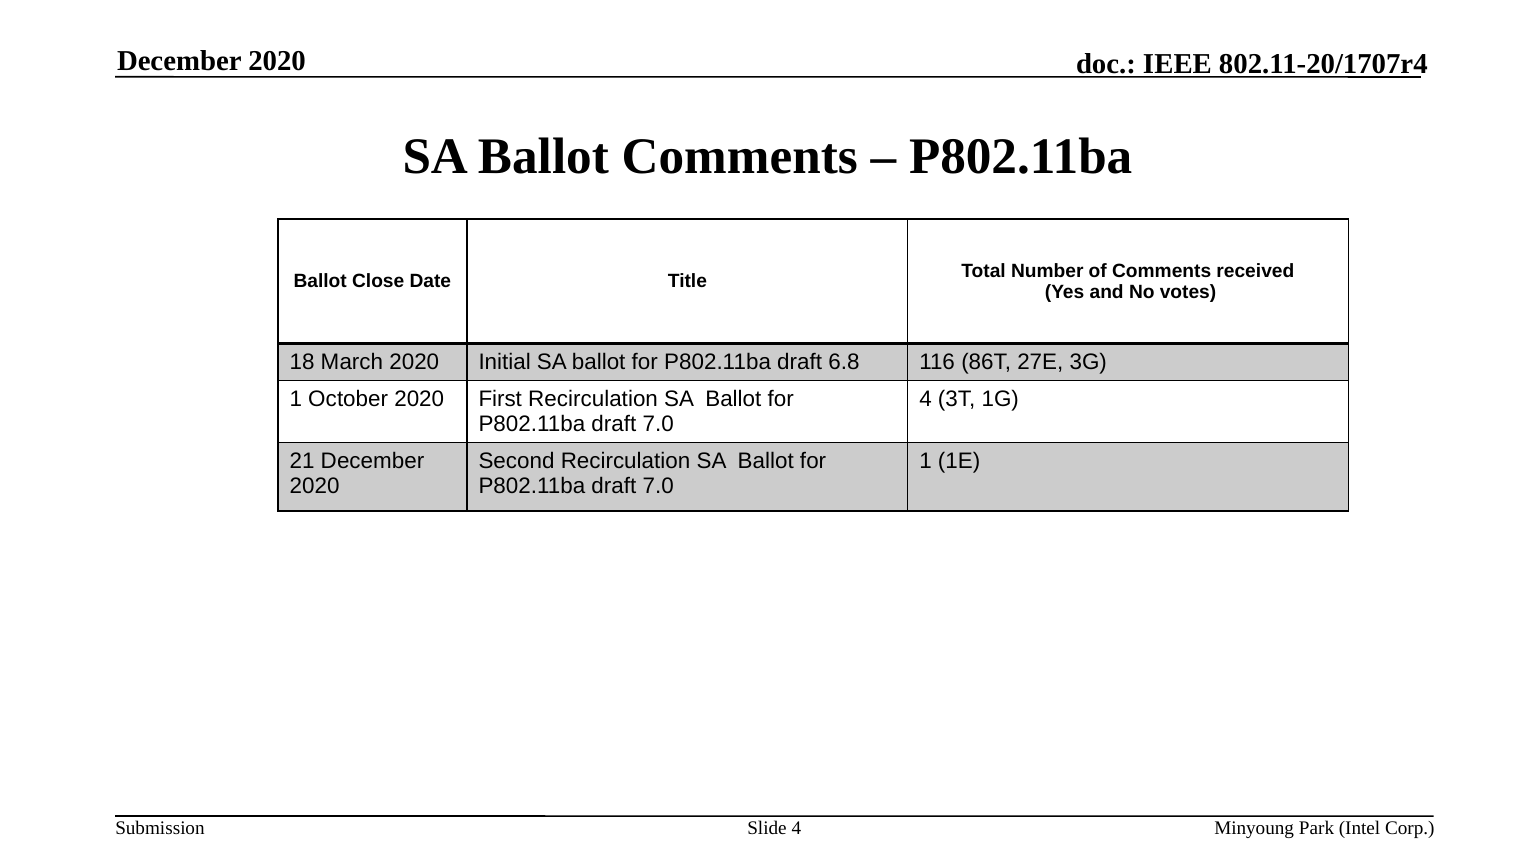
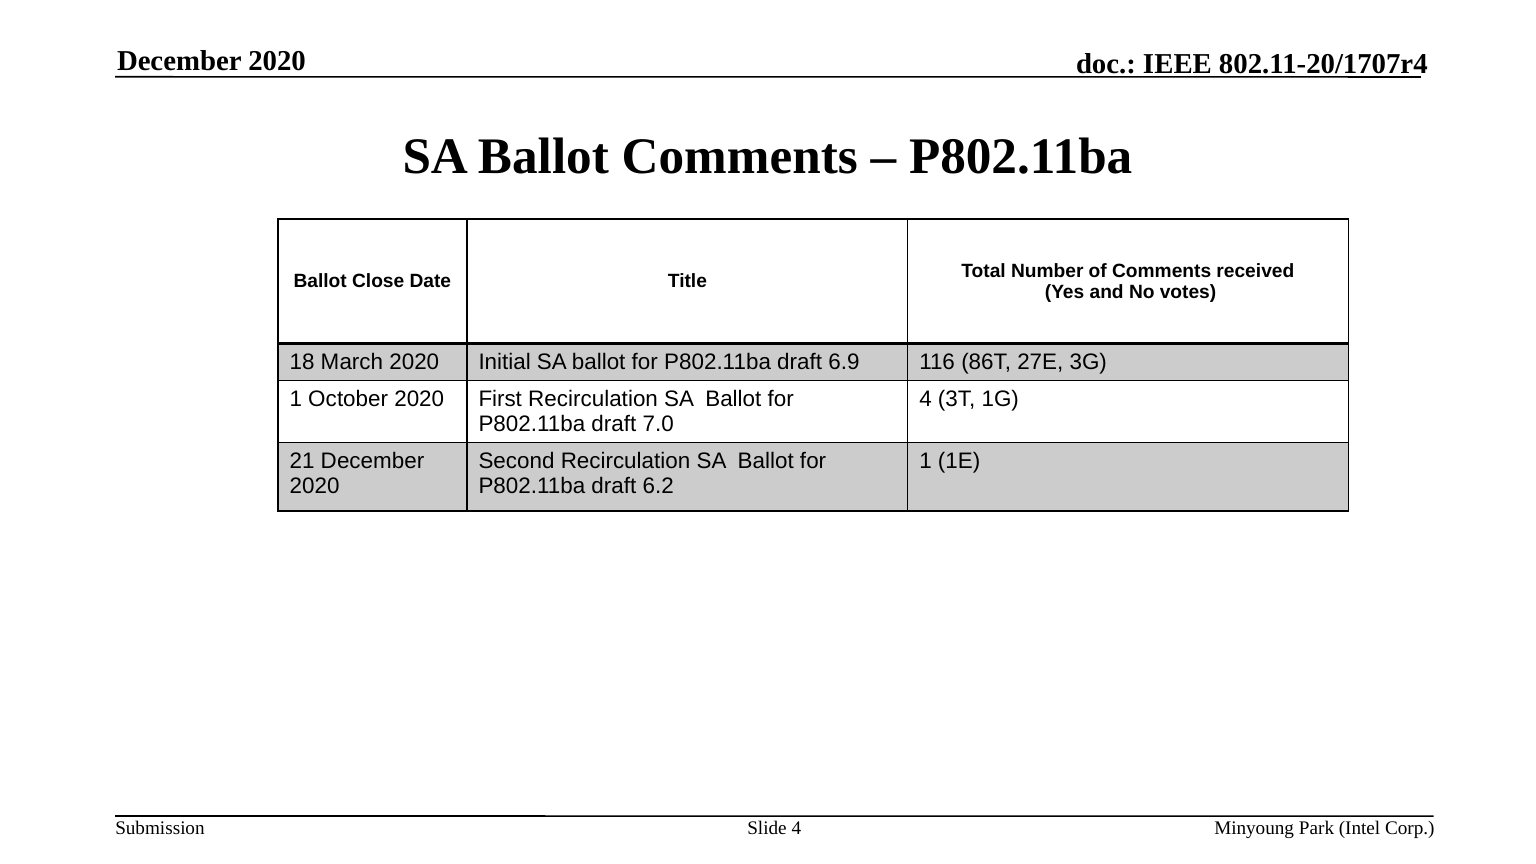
6.8: 6.8 -> 6.9 (844, 362)
7.0: 7.0 -> 6.2 (658, 486)
